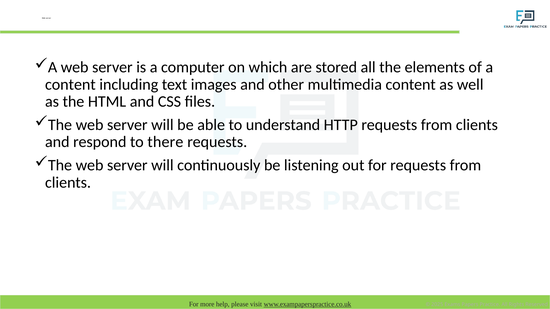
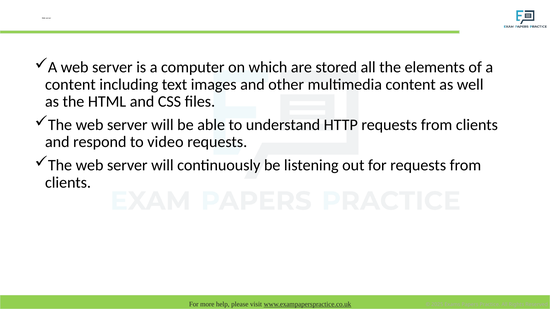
there: there -> video (165, 142)
